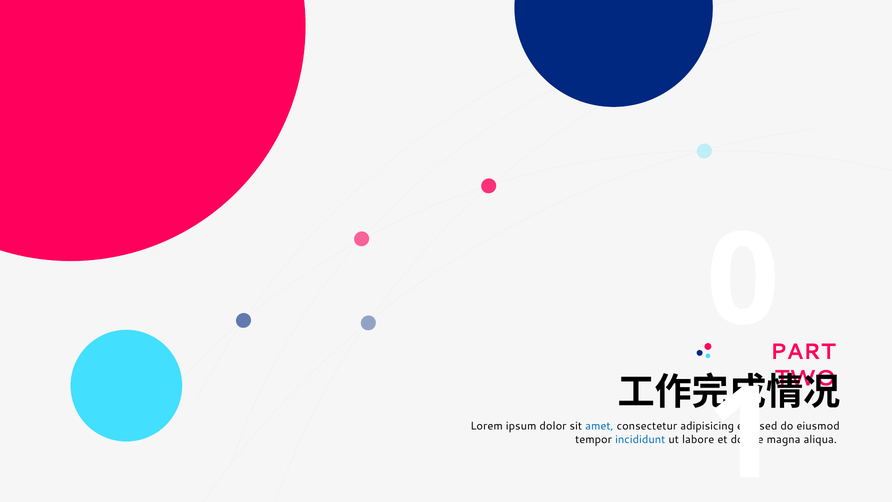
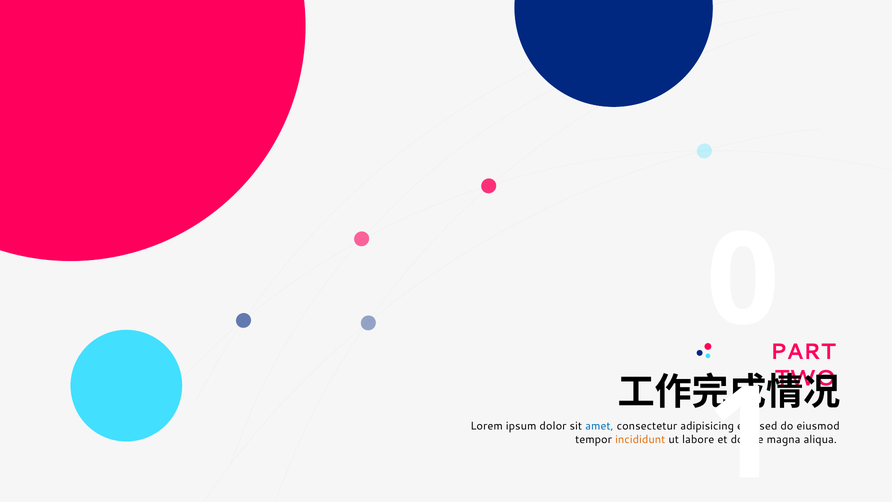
incididunt colour: blue -> orange (640, 439)
